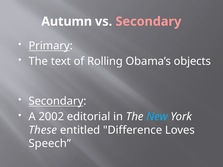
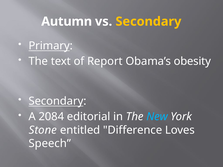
Secondary colour: pink -> yellow (148, 22)
Rolling: Rolling -> Report (105, 61)
objects: objects -> obesity (192, 61)
2002: 2002 -> 2084 (51, 117)
These: These -> Stone (43, 130)
